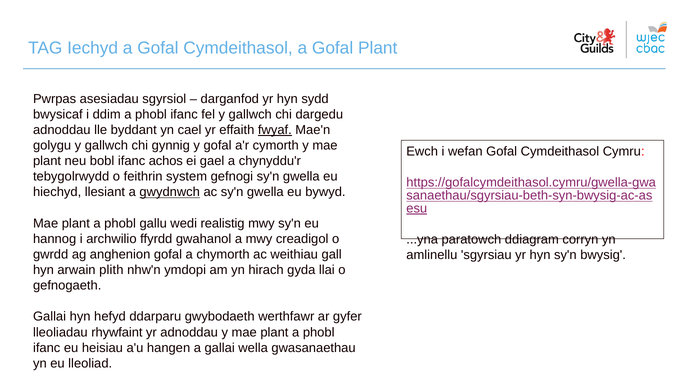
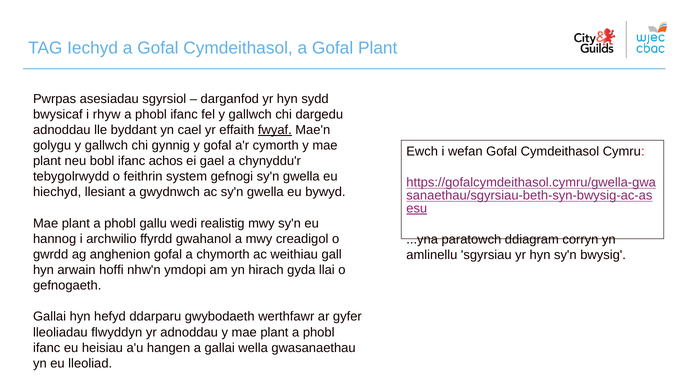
ddim: ddim -> rhyw (107, 114)
gwydnwch underline: present -> none (170, 192)
plith: plith -> hoffi (111, 270)
rhywfaint: rhywfaint -> flwyddyn (117, 332)
